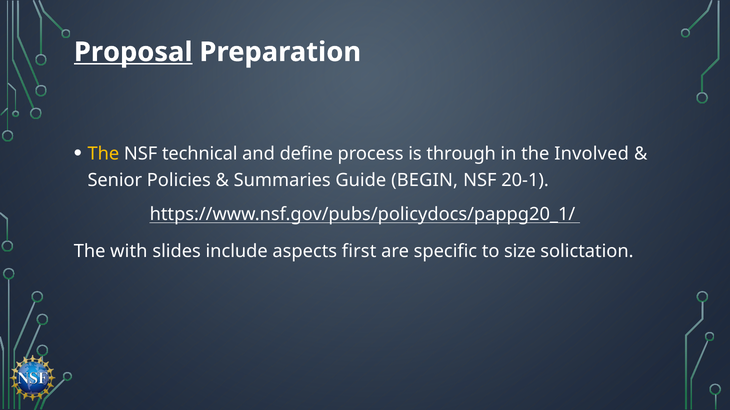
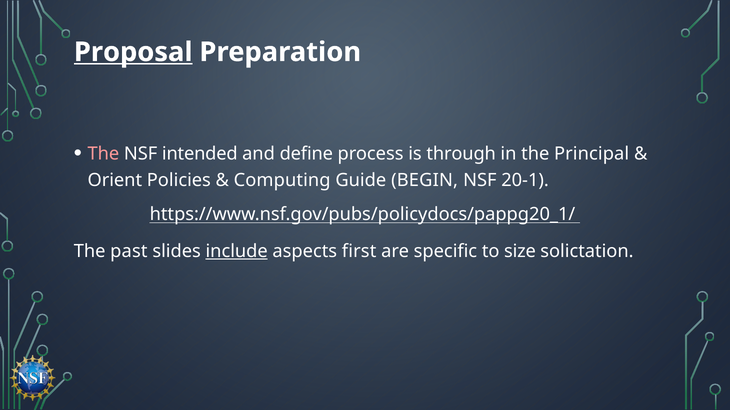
The colour: yellow -> pink (103, 154)
technical: technical -> intended (200, 154)
Involved: Involved -> Principal (592, 154)
Senior: Senior -> Orient (115, 180)
Summaries: Summaries -> Computing (282, 180)
with: with -> past (129, 252)
include underline: none -> present (237, 252)
